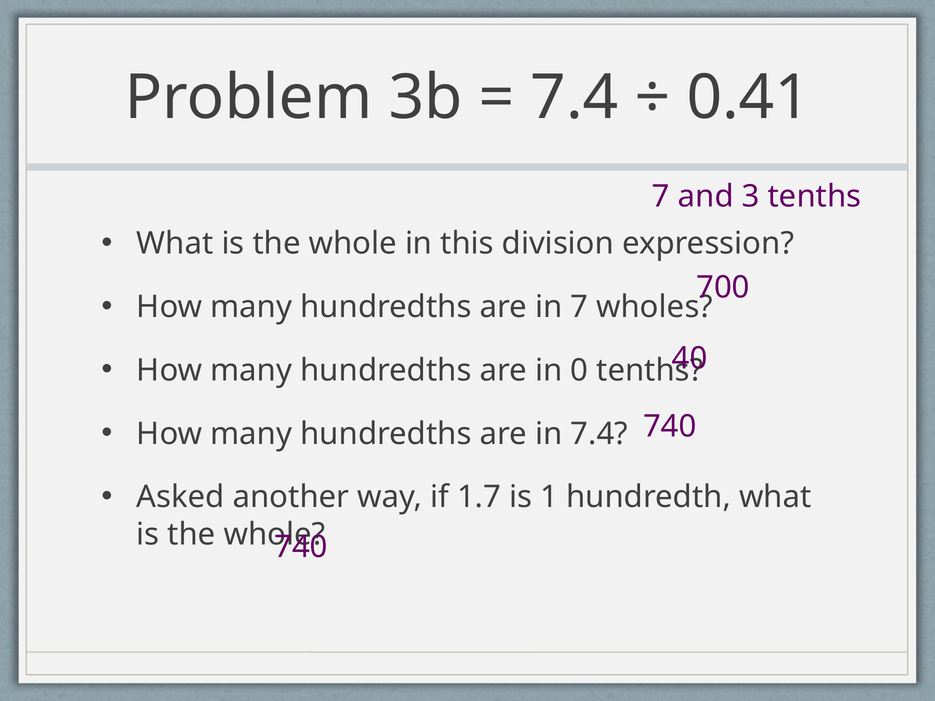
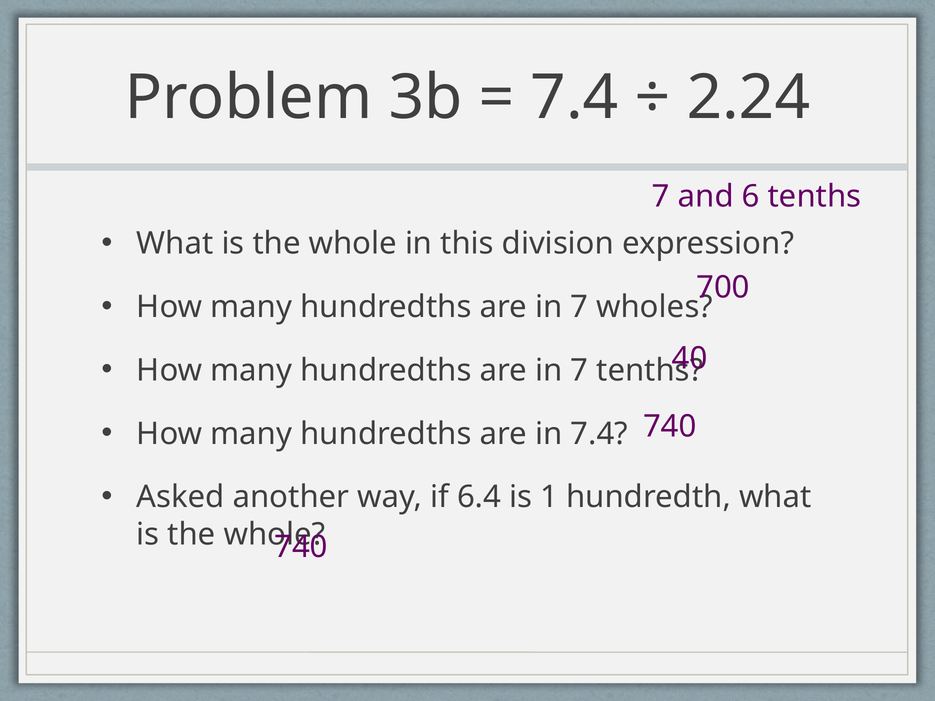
0.41: 0.41 -> 2.24 (748, 98)
3: 3 -> 6 (751, 196)
0: 0 -> 7 (579, 371)
1.7: 1.7 -> 6.4 (479, 497)
